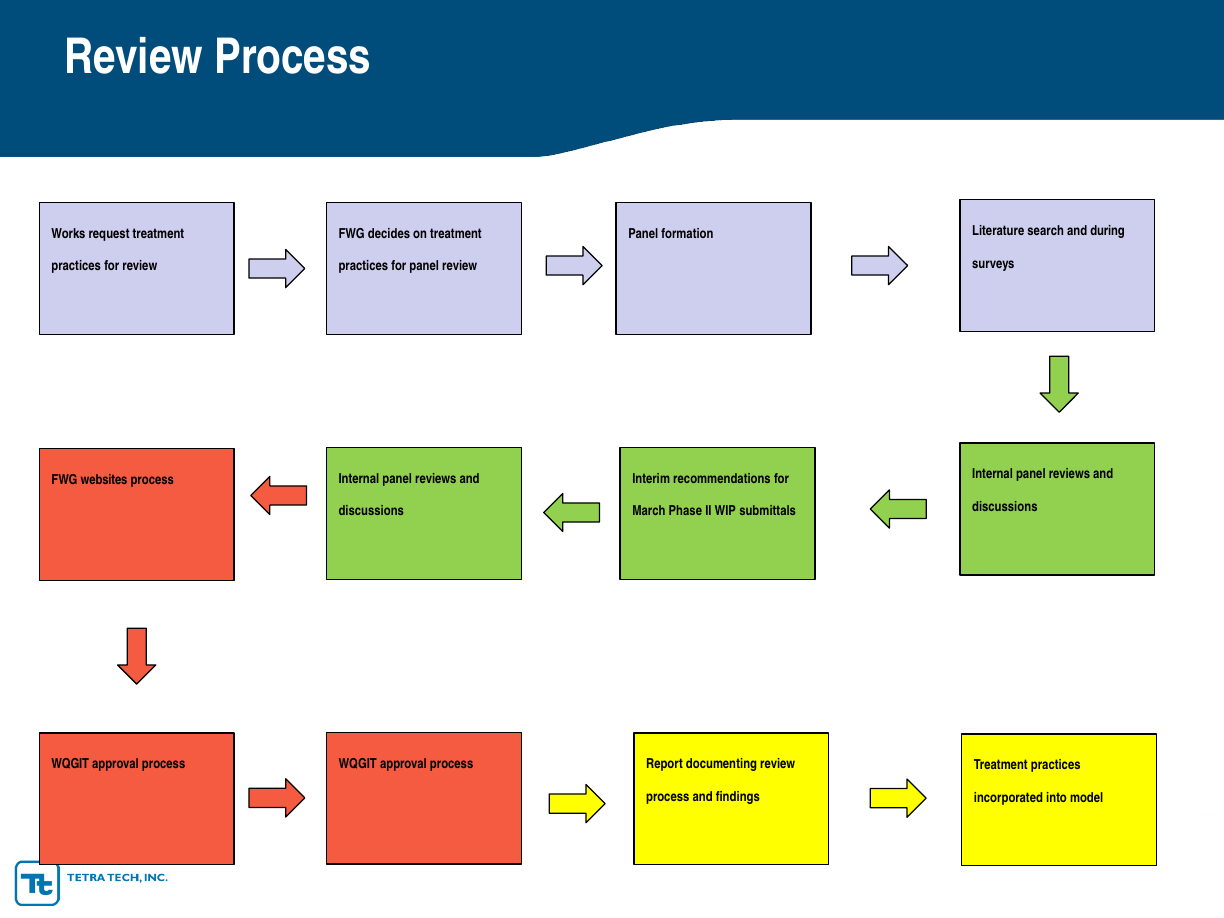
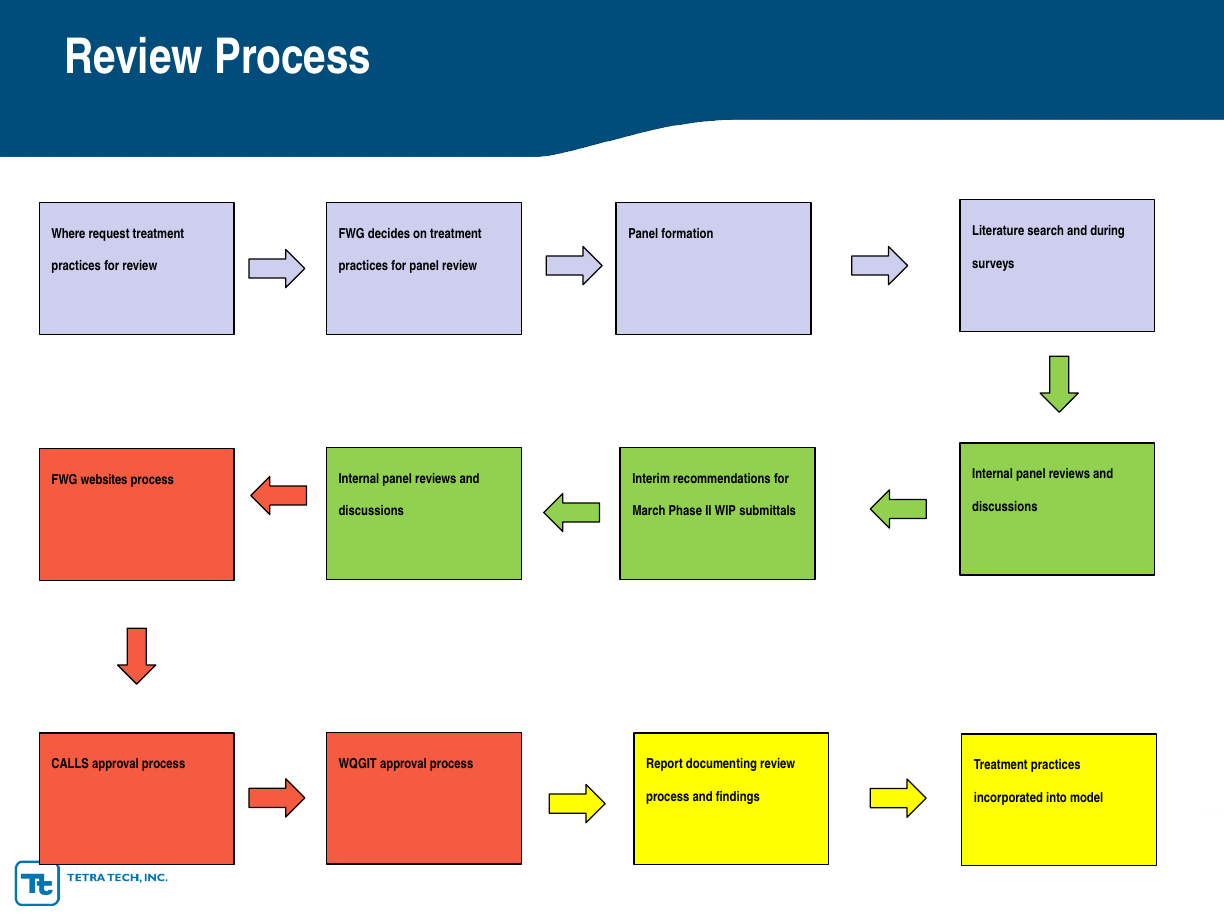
Works: Works -> Where (68, 234)
WQGIT: WQGIT -> CALLS (70, 764)
